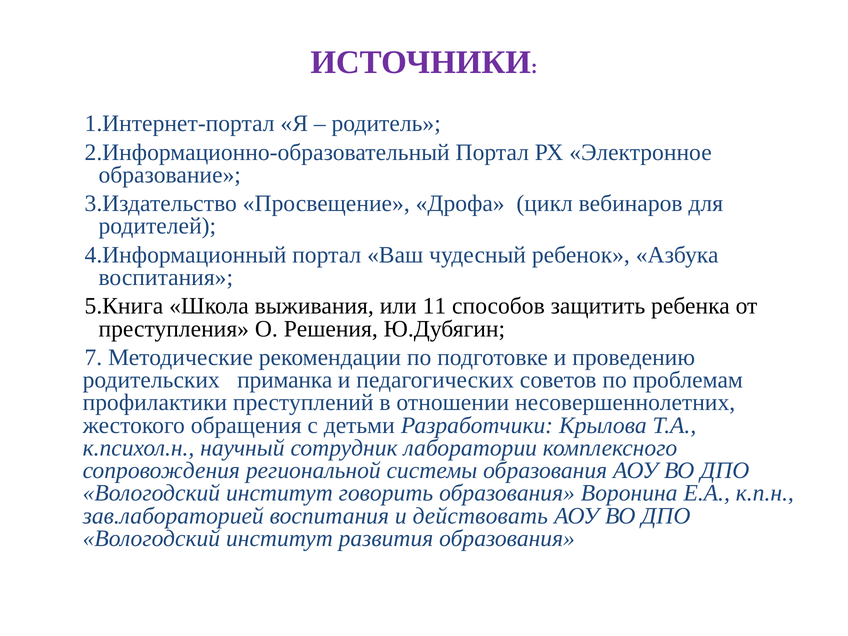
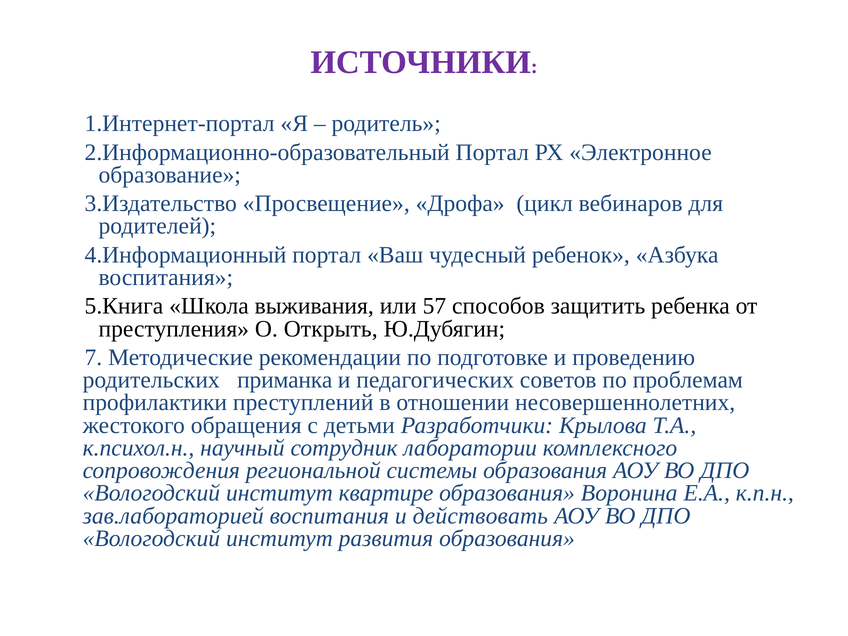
11: 11 -> 57 (434, 306)
Решения: Решения -> Открыть (331, 329)
говорить: говорить -> квартире (386, 493)
